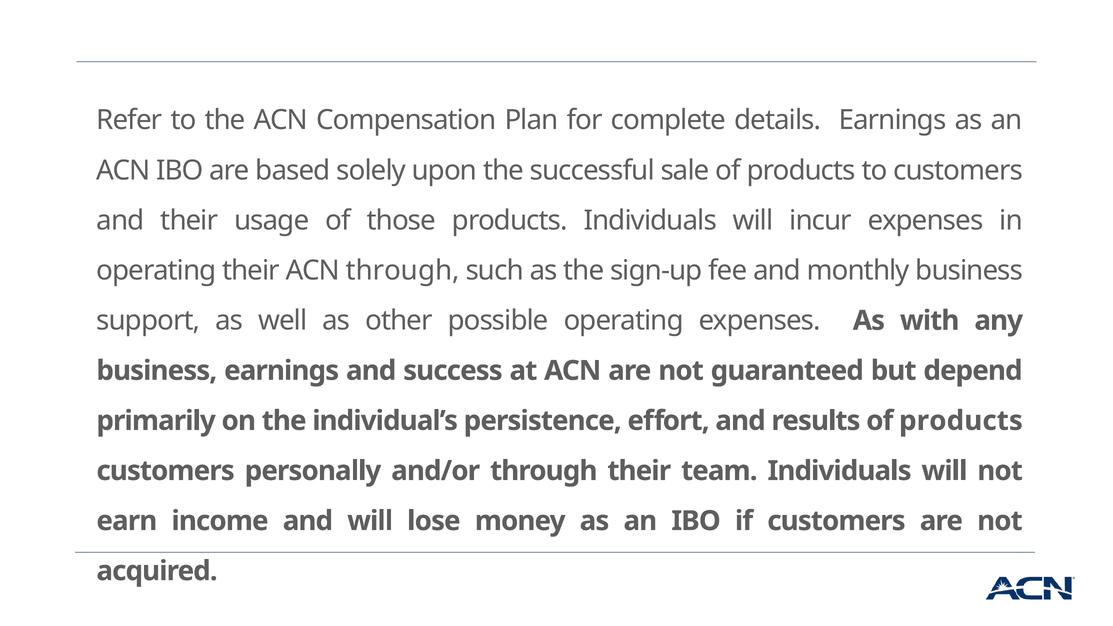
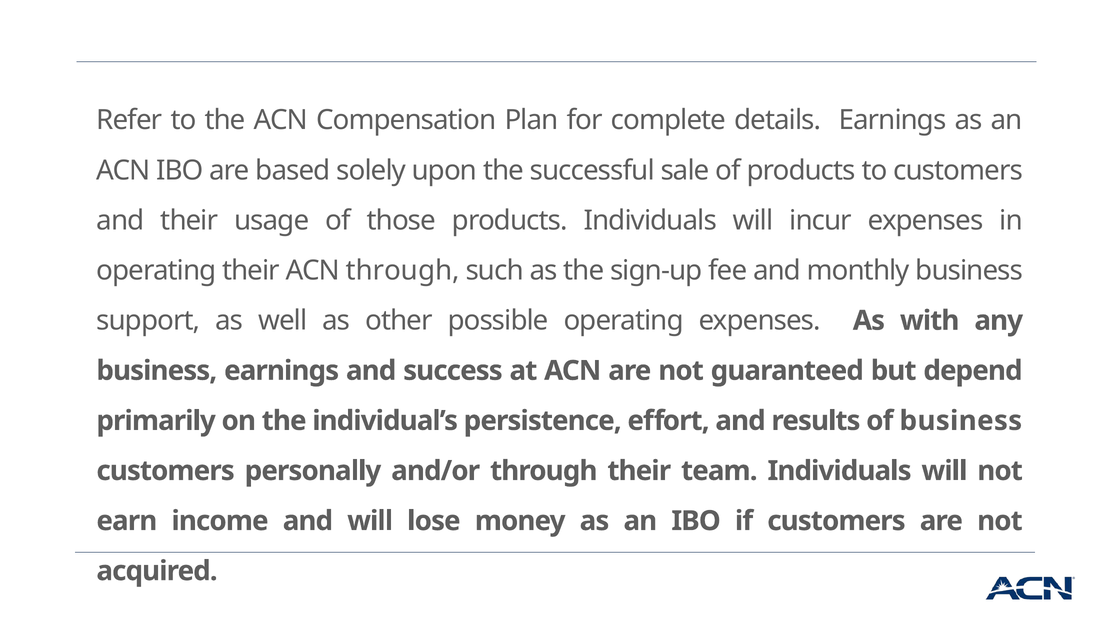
results of products: products -> business (961, 421)
